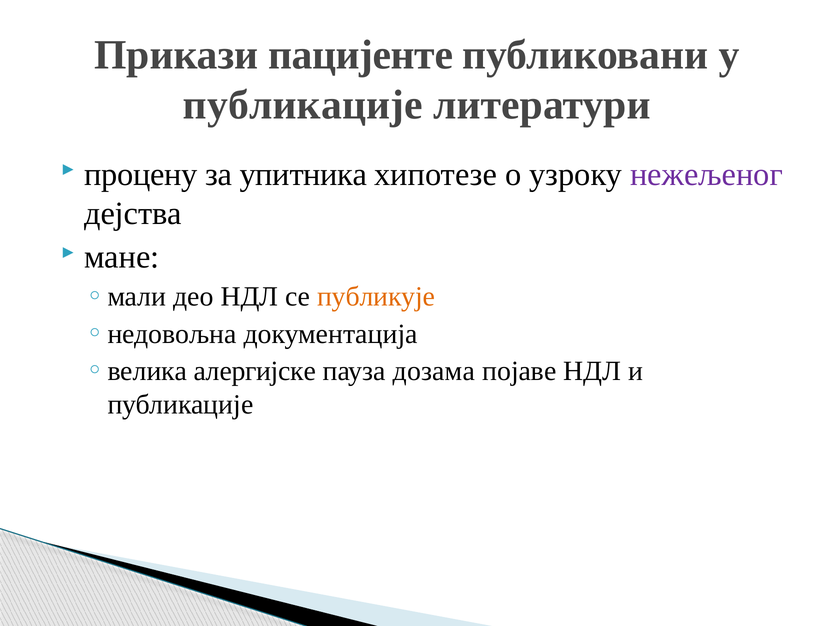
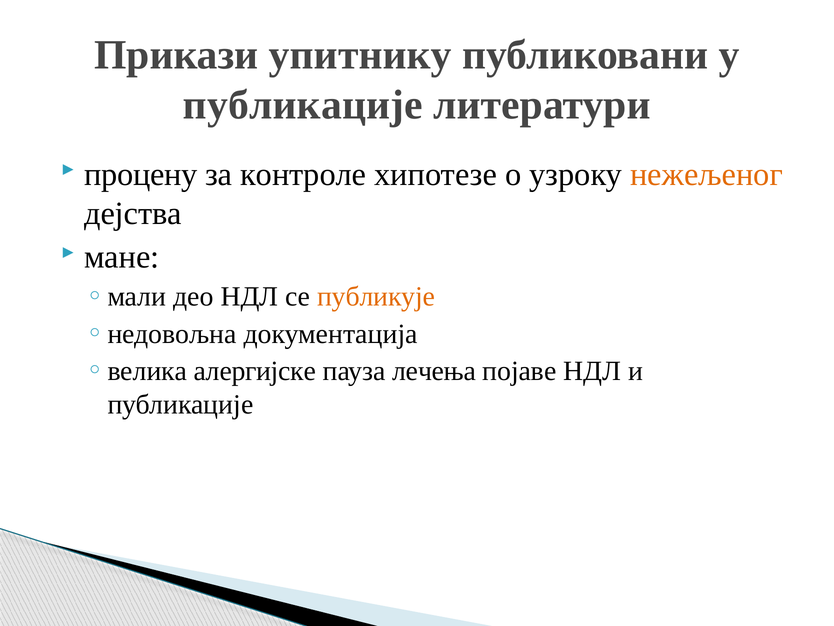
пацијенте: пацијенте -> упитнику (360, 55)
упитника: упитника -> контроле (303, 174)
нежељеног colour: purple -> orange (707, 174)
дозама: дозама -> лечења (434, 371)
